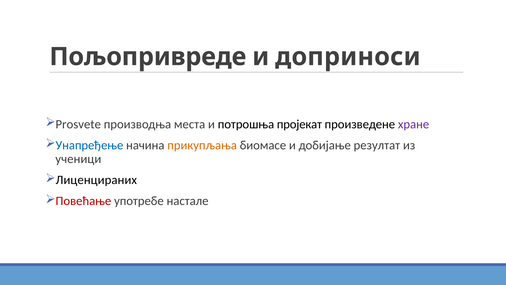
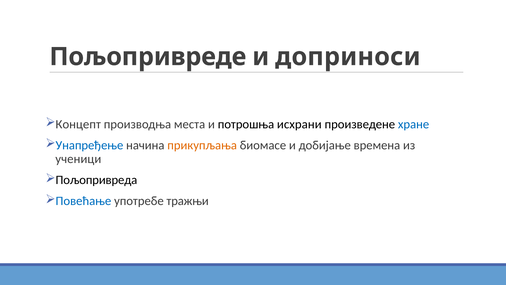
Prosvete: Prosvete -> Концепт (78, 124)
пројекат: пројекат -> исхрани (299, 124)
хране colour: purple -> blue (414, 124)
резултат: резултат -> времена (377, 145)
Лиценцираних: Лиценцираних -> Пољопривреда (96, 180)
Повећање colour: red -> blue (83, 201)
настале: настале -> тражњи (188, 201)
